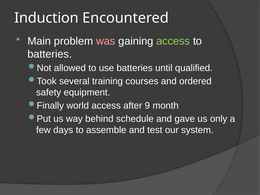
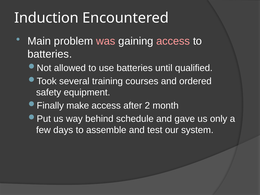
access colour: light green -> pink (173, 41)
world: world -> make (78, 106)
9: 9 -> 2 (147, 106)
